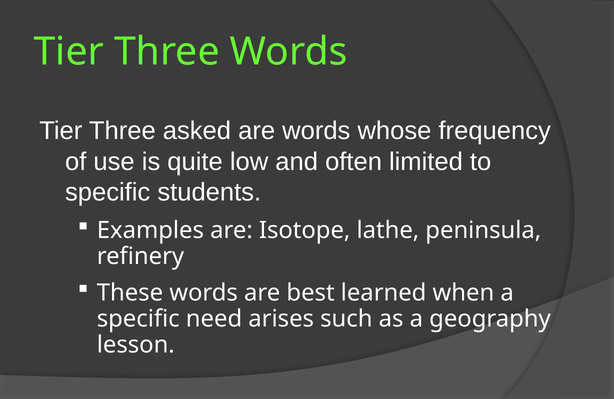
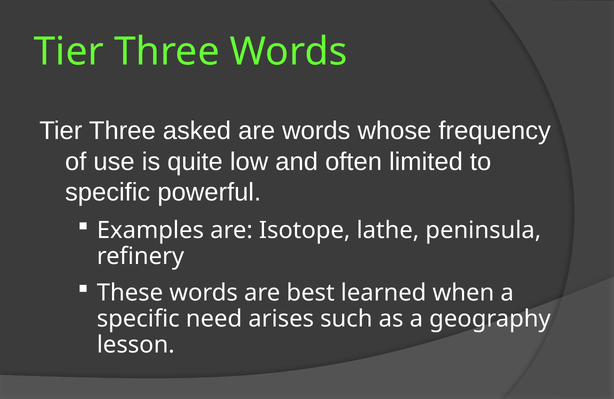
students: students -> powerful (209, 192)
